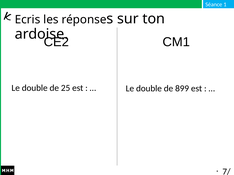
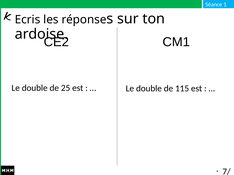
899: 899 -> 115 (182, 89)
